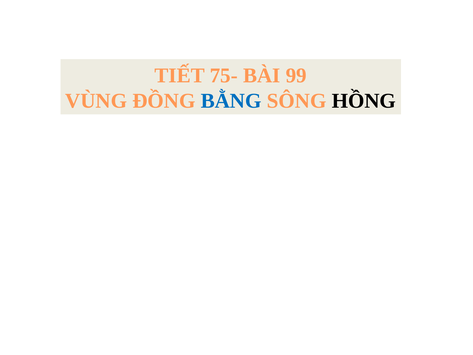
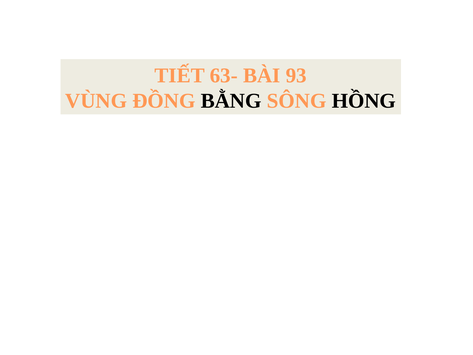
75-: 75- -> 63- (224, 76)
99: 99 -> 93 (296, 76)
BẰNG colour: blue -> black (231, 101)
